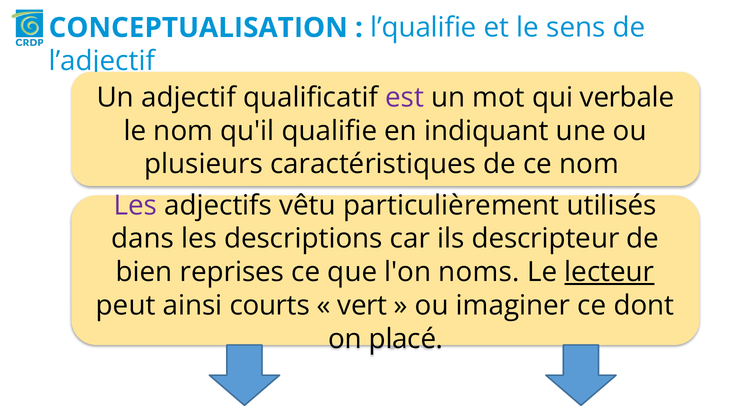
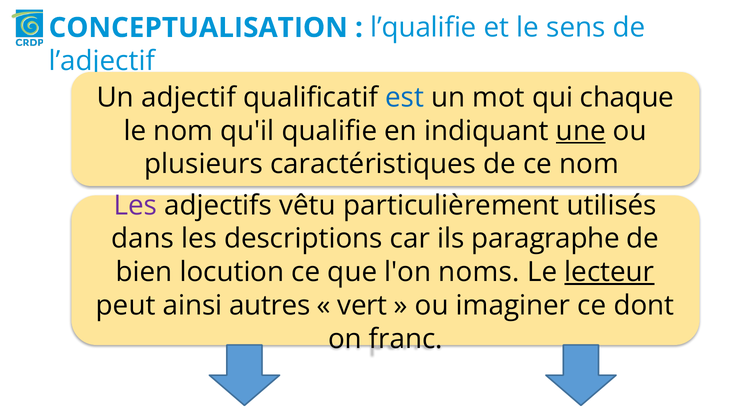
est colour: purple -> blue (405, 98)
verbale: verbale -> chaque (627, 98)
une underline: none -> present (581, 131)
descripteur: descripteur -> paragraphe (546, 239)
reprises: reprises -> locution (232, 272)
courts: courts -> autres (270, 306)
placé: placé -> franc (406, 339)
